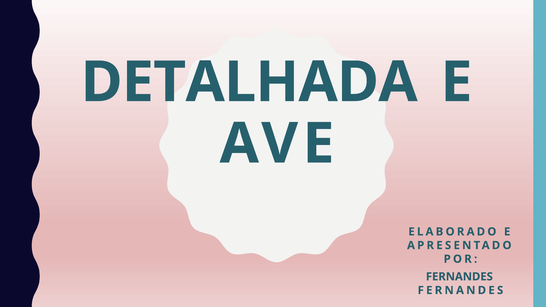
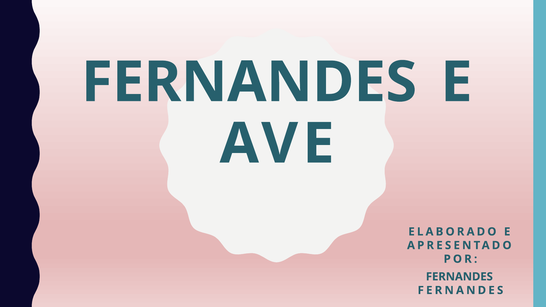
DETALHADA: DETALHADA -> FERNANDES (249, 82)
